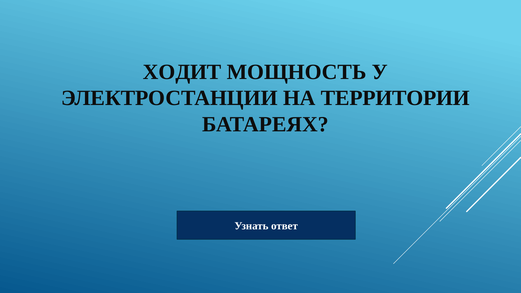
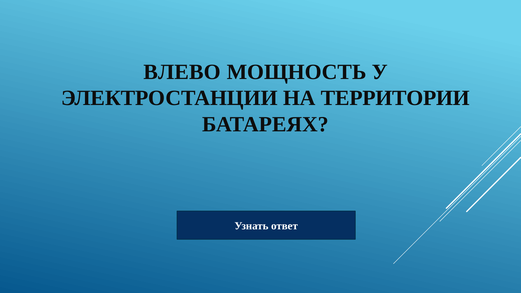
ХОДИТ: ХОДИТ -> ВЛЕВО (182, 72)
